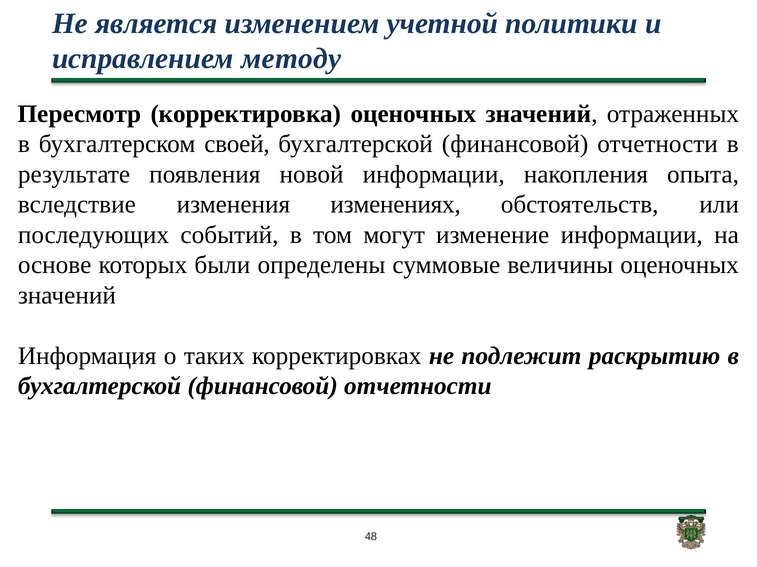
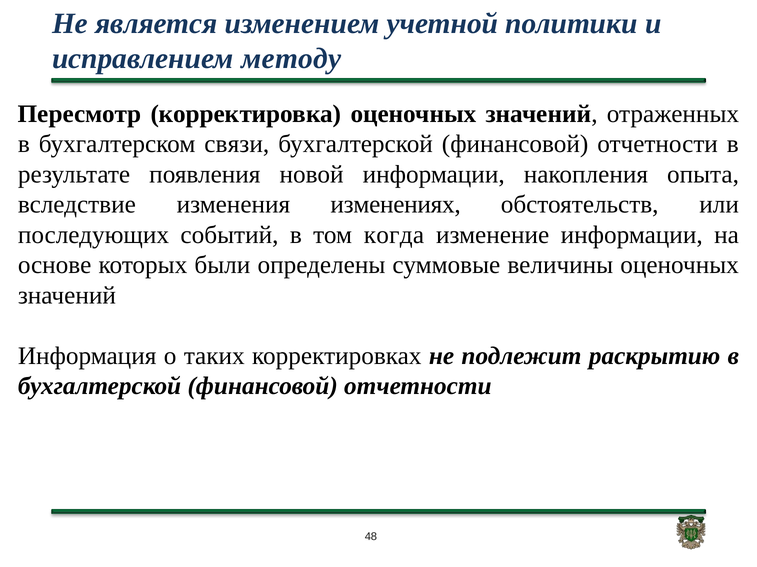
своей: своей -> связи (237, 144)
могут: могут -> когда (394, 235)
